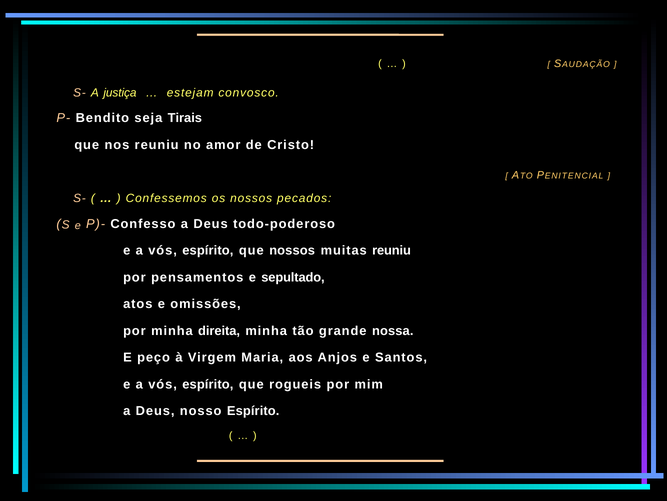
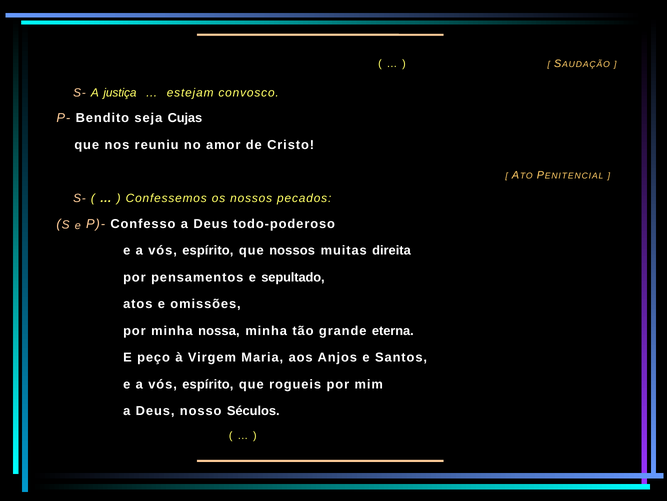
Tirais: Tirais -> Cujas (185, 118)
muitas reuniu: reuniu -> direita (391, 250)
direita: direita -> nossa (219, 330)
nossa: nossa -> eterna (393, 330)
nosso Espírito: Espírito -> Séculos (253, 410)
